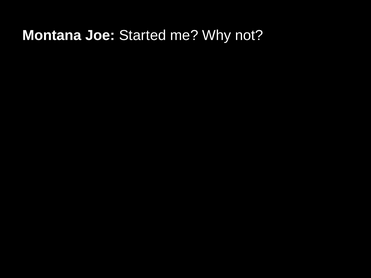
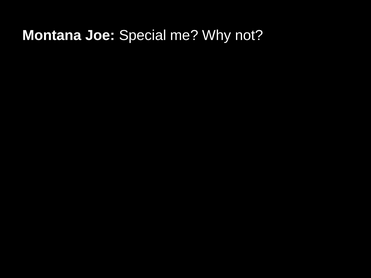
Started: Started -> Special (143, 35)
